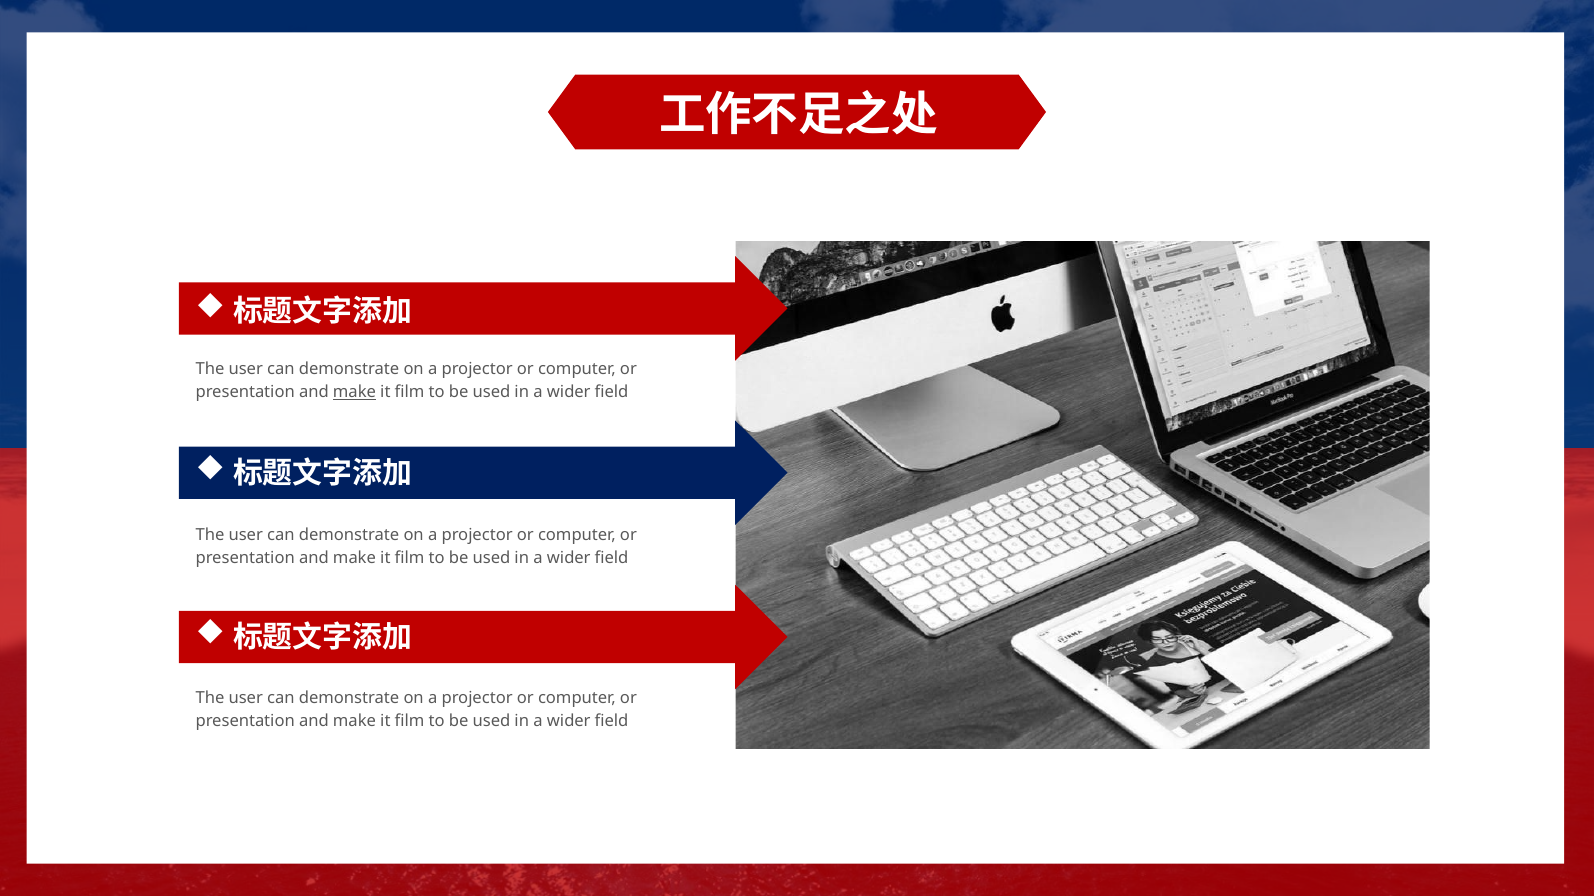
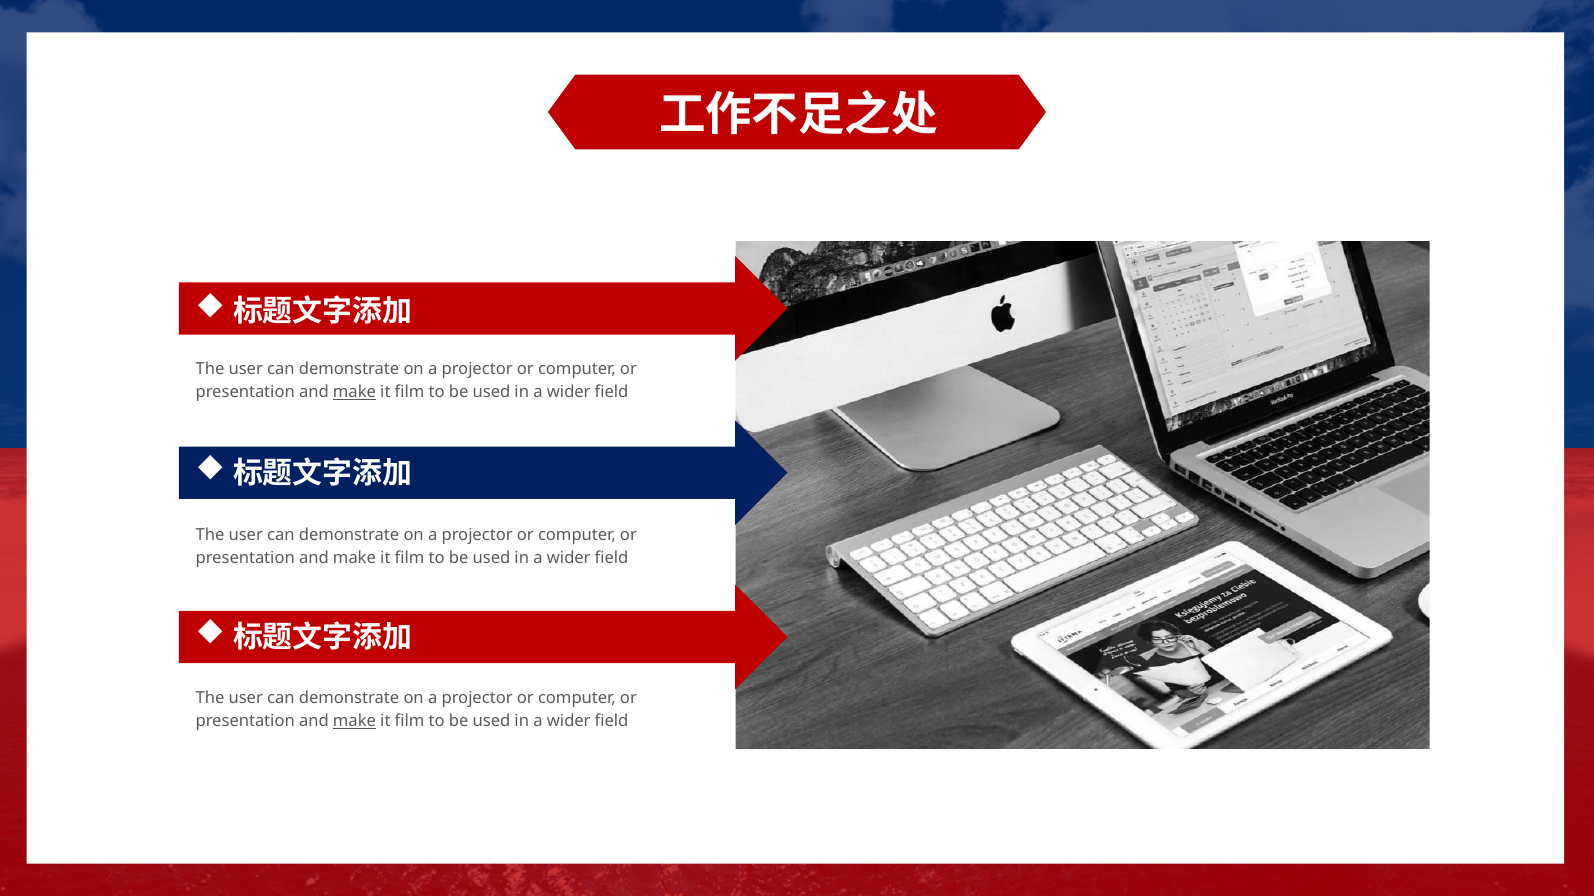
make underline: none -> present (354, 722)
